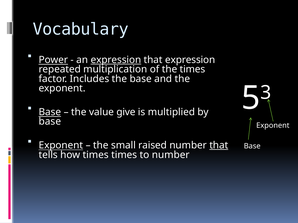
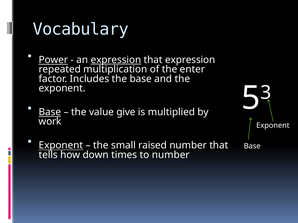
the times: times -> enter (192, 69)
base: base -> work (50, 122)
that underline: present -> none (219, 146)
how times: times -> down (96, 155)
